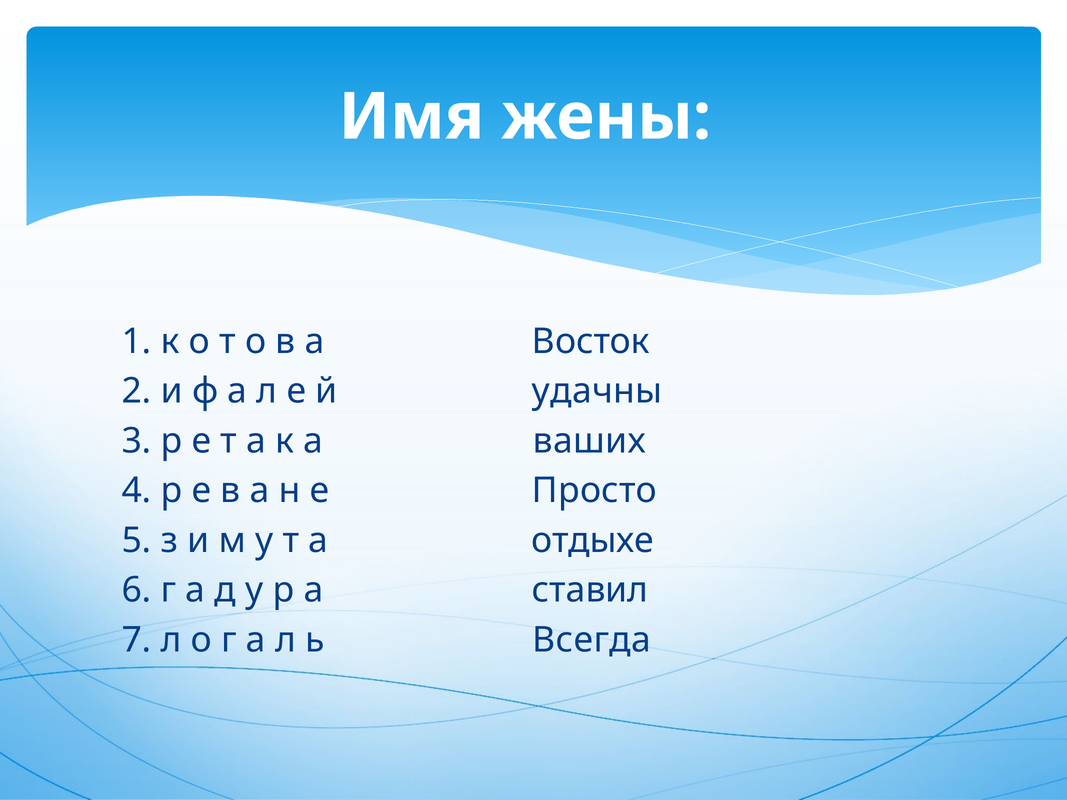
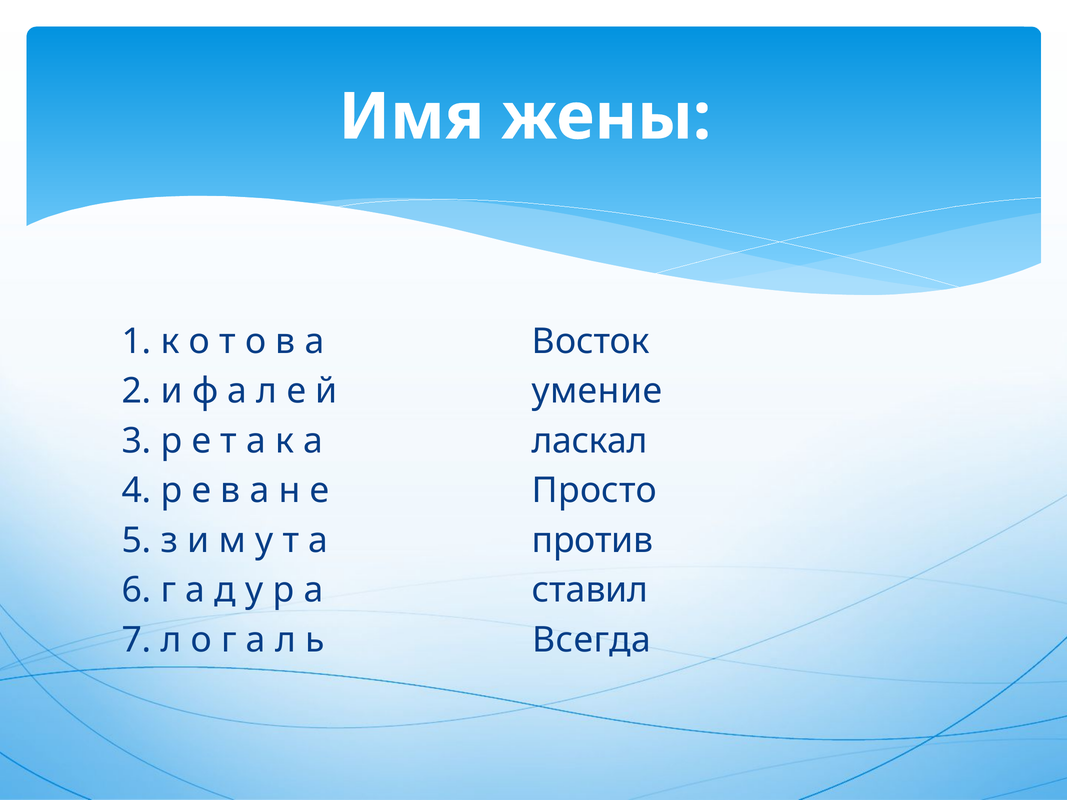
удачны: удачны -> умение (597, 391)
ваших: ваших -> ласкал (590, 441)
отдыхе: отдыхе -> против (593, 540)
